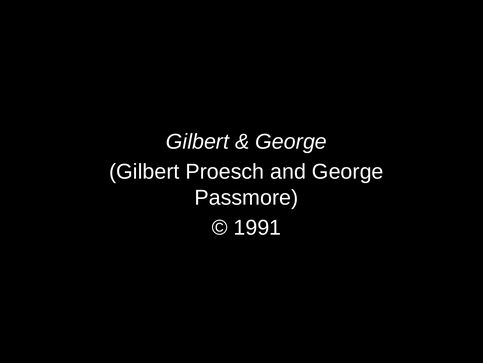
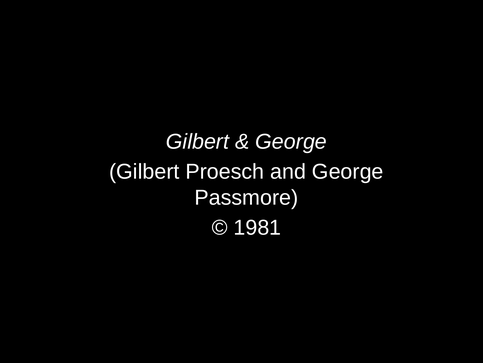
1991: 1991 -> 1981 (257, 227)
